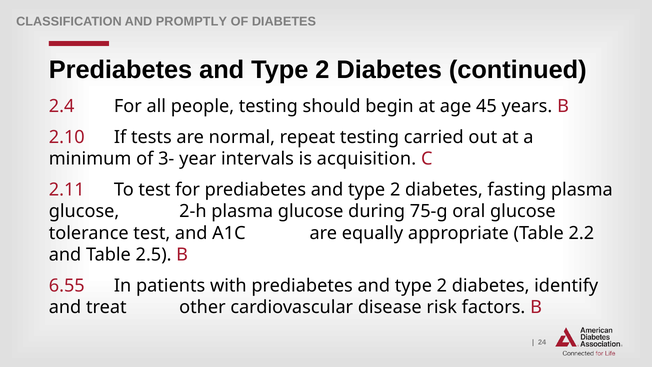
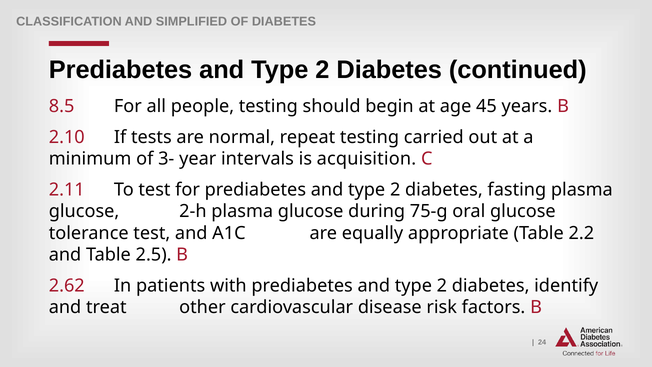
PROMPTLY: PROMPTLY -> SIMPLIFIED (191, 22)
2.4: 2.4 -> 8.5 (62, 106)
6.55: 6.55 -> 2.62 (67, 286)
